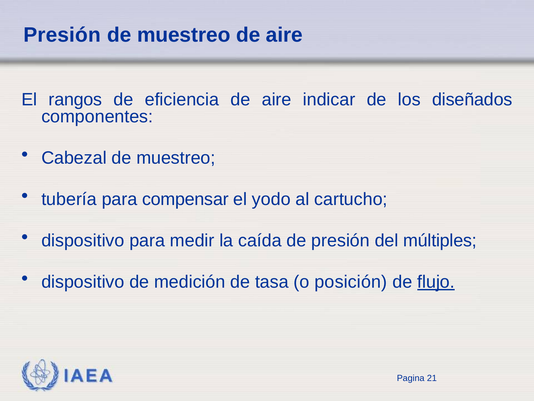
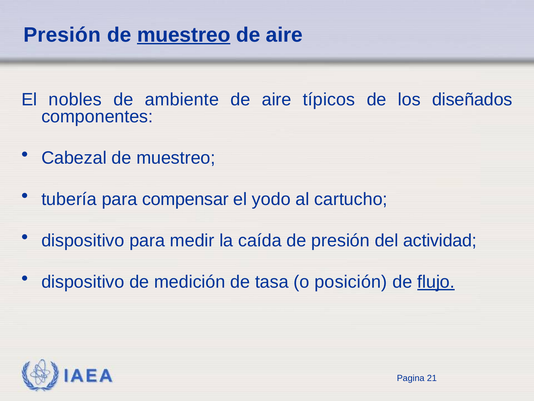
muestreo underline: none -> present (184, 35)
rangos: rangos -> nobles (75, 99)
eficiencia: eficiencia -> ambiente (182, 99)
indicar: indicar -> típicos (329, 99)
múltiples: múltiples -> actividad (440, 240)
